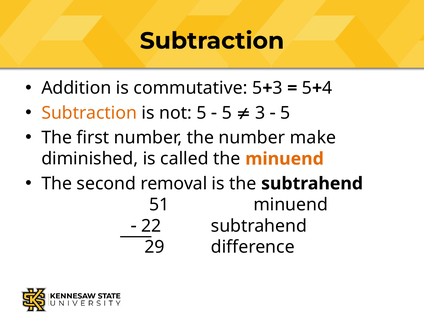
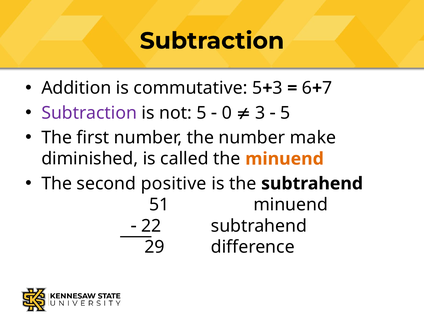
5: 5 -> 6 (307, 88)
4: 4 -> 7 (327, 88)
Subtraction colour: orange -> purple (89, 113)
5: 5 -> 0 (227, 113)
removal: removal -> positive (174, 184)
